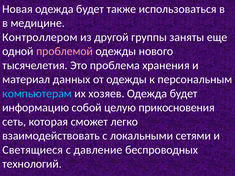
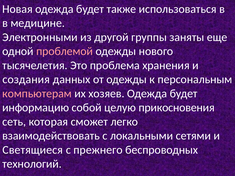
Контроллером: Контроллером -> Электронными (40, 37)
материал: материал -> создания (26, 80)
компьютерам colour: light blue -> pink (37, 94)
давление: давление -> прежнего (98, 150)
